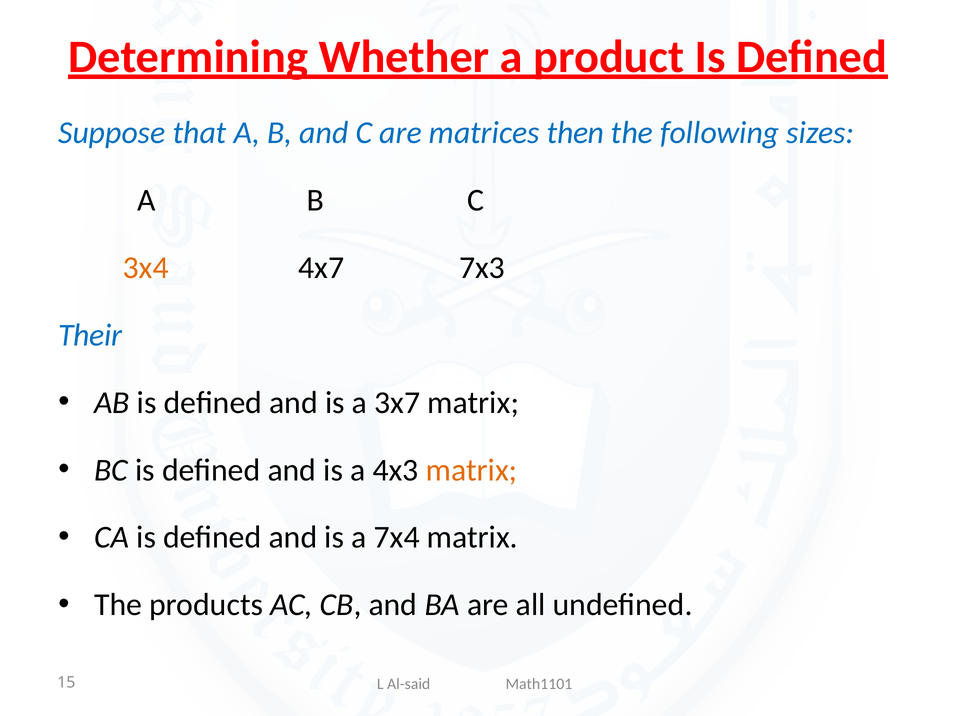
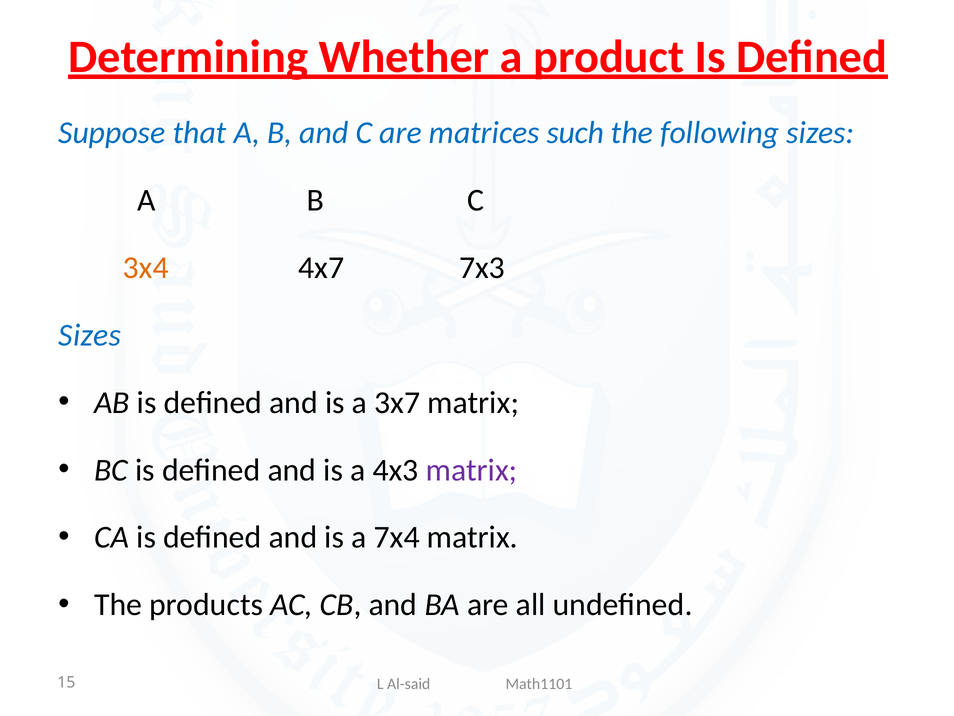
then: then -> such (576, 133)
Their: Their -> Sizes (90, 335)
matrix colour: orange -> purple (472, 470)
